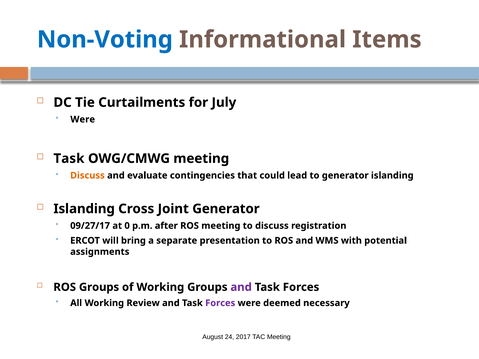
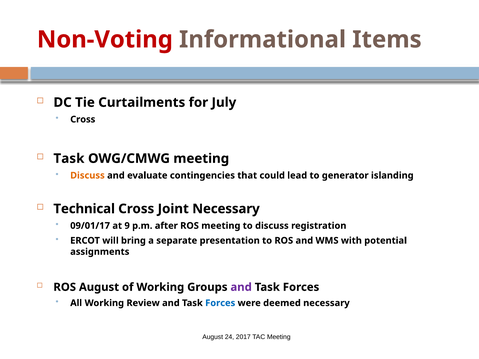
Non-Voting colour: blue -> red (105, 40)
Were: Were -> Cross (83, 119)
Islanding: Islanding -> Technical (84, 209)
Joint Generator: Generator -> Necessary (226, 209)
09/27/17: 09/27/17 -> 09/01/17 (90, 226)
0: 0 -> 9 (127, 226)
ROS Groups: Groups -> August (99, 287)
Forces colour: purple -> blue (220, 303)
